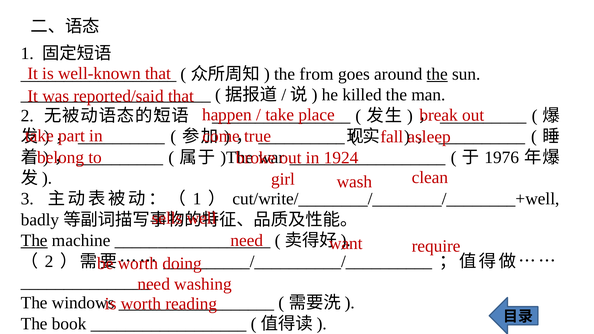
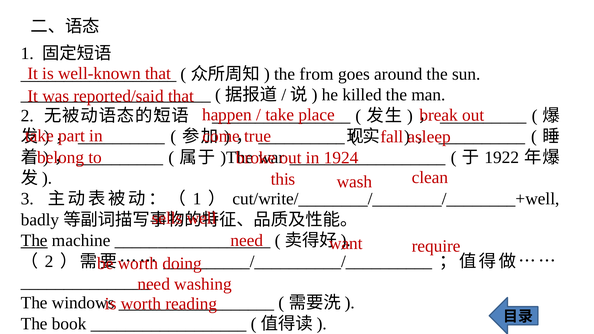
the underline: present -> none (437, 74)
1976: 1976 -> 1922 (502, 157)
girl: girl -> this (283, 179)
